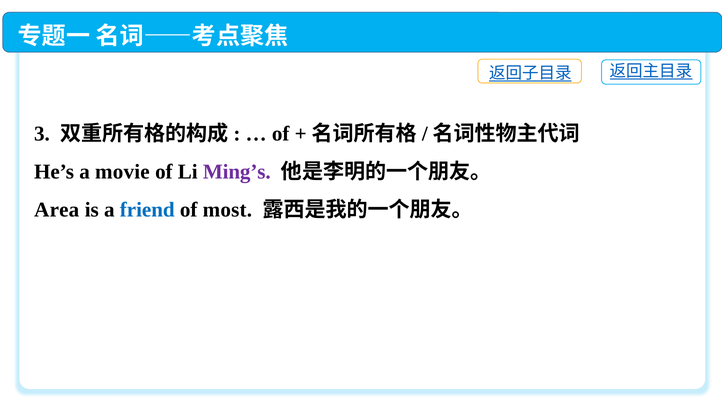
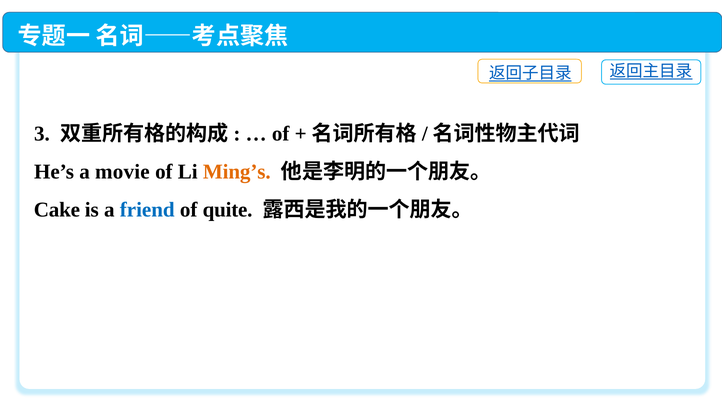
Ming’s colour: purple -> orange (237, 172)
Area: Area -> Cake (57, 210)
most: most -> quite (228, 210)
